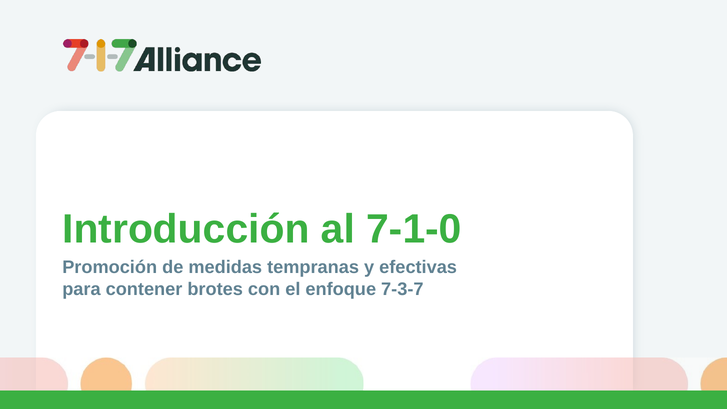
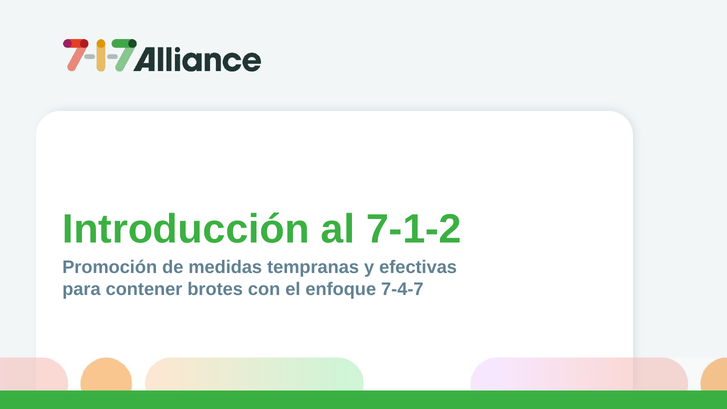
7-1-0: 7-1-0 -> 7-1-2 (414, 229)
7-3-7: 7-3-7 -> 7-4-7 (402, 289)
